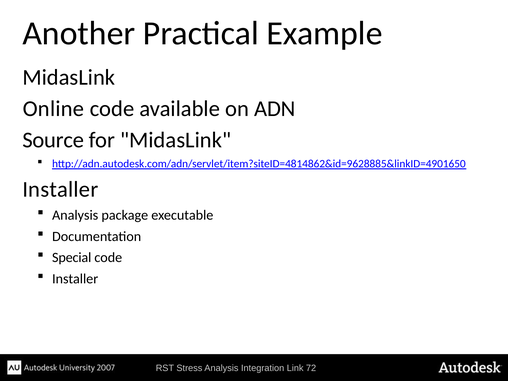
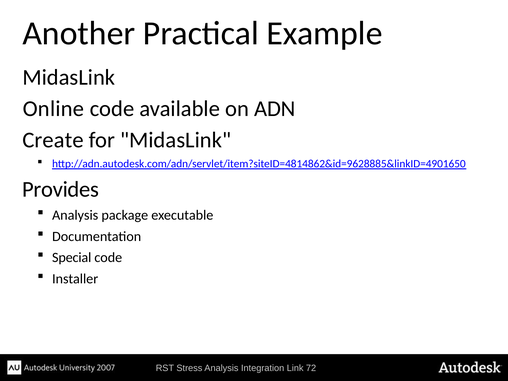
Source: Source -> Create (53, 140)
Installer: Installer -> Provides (61, 190)
